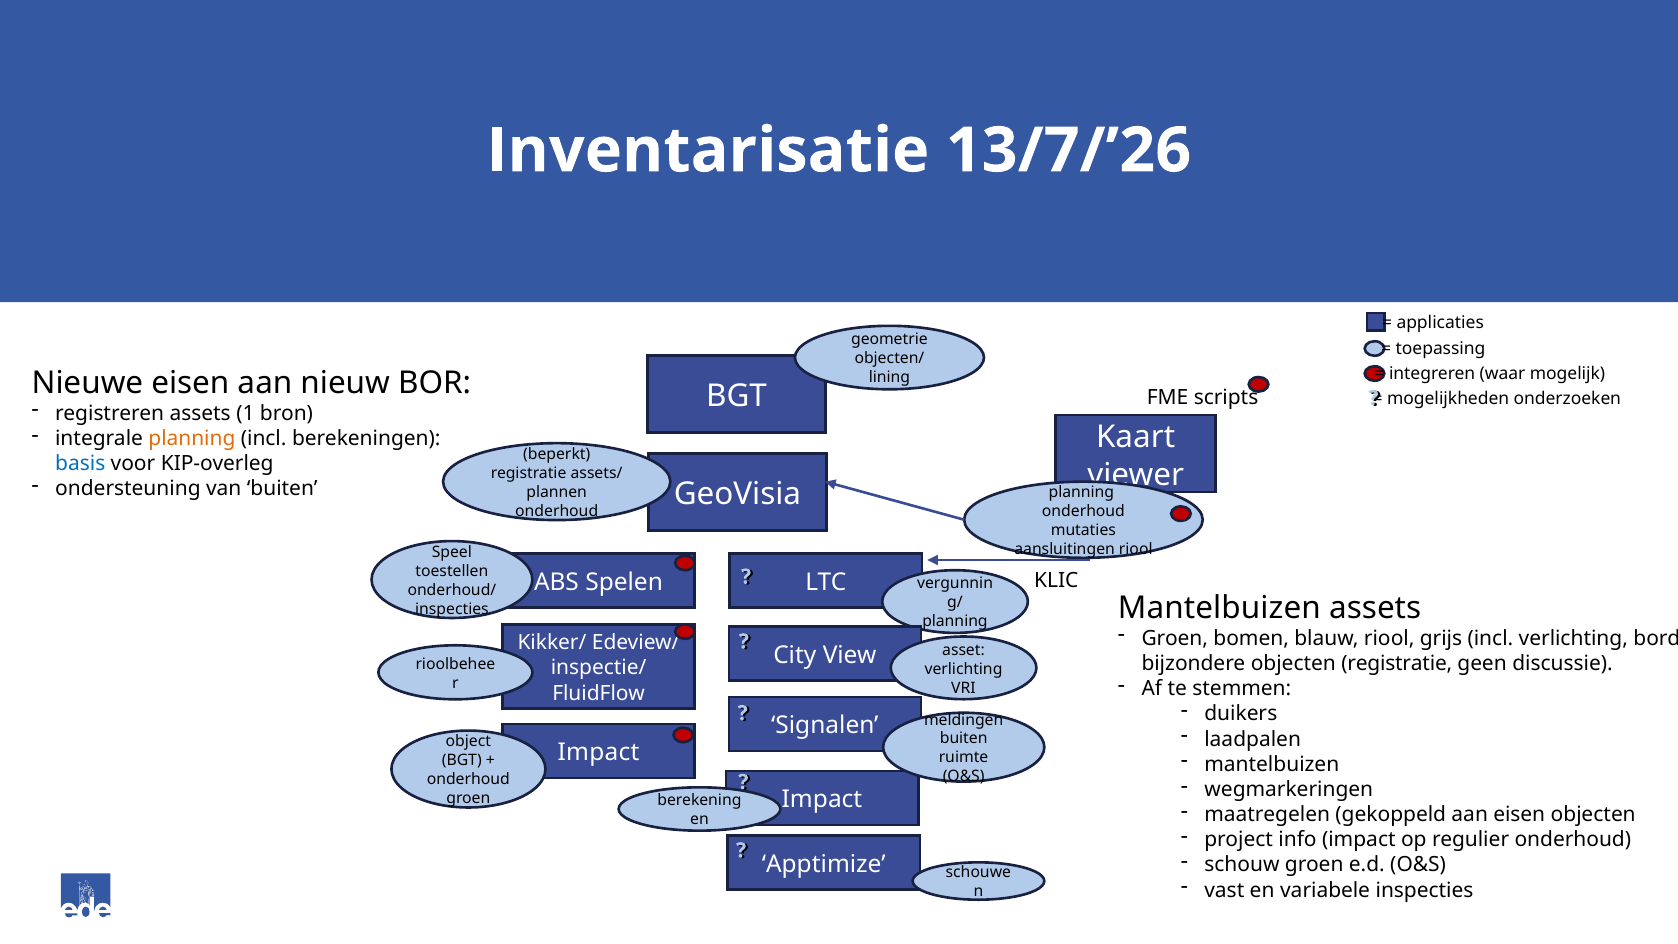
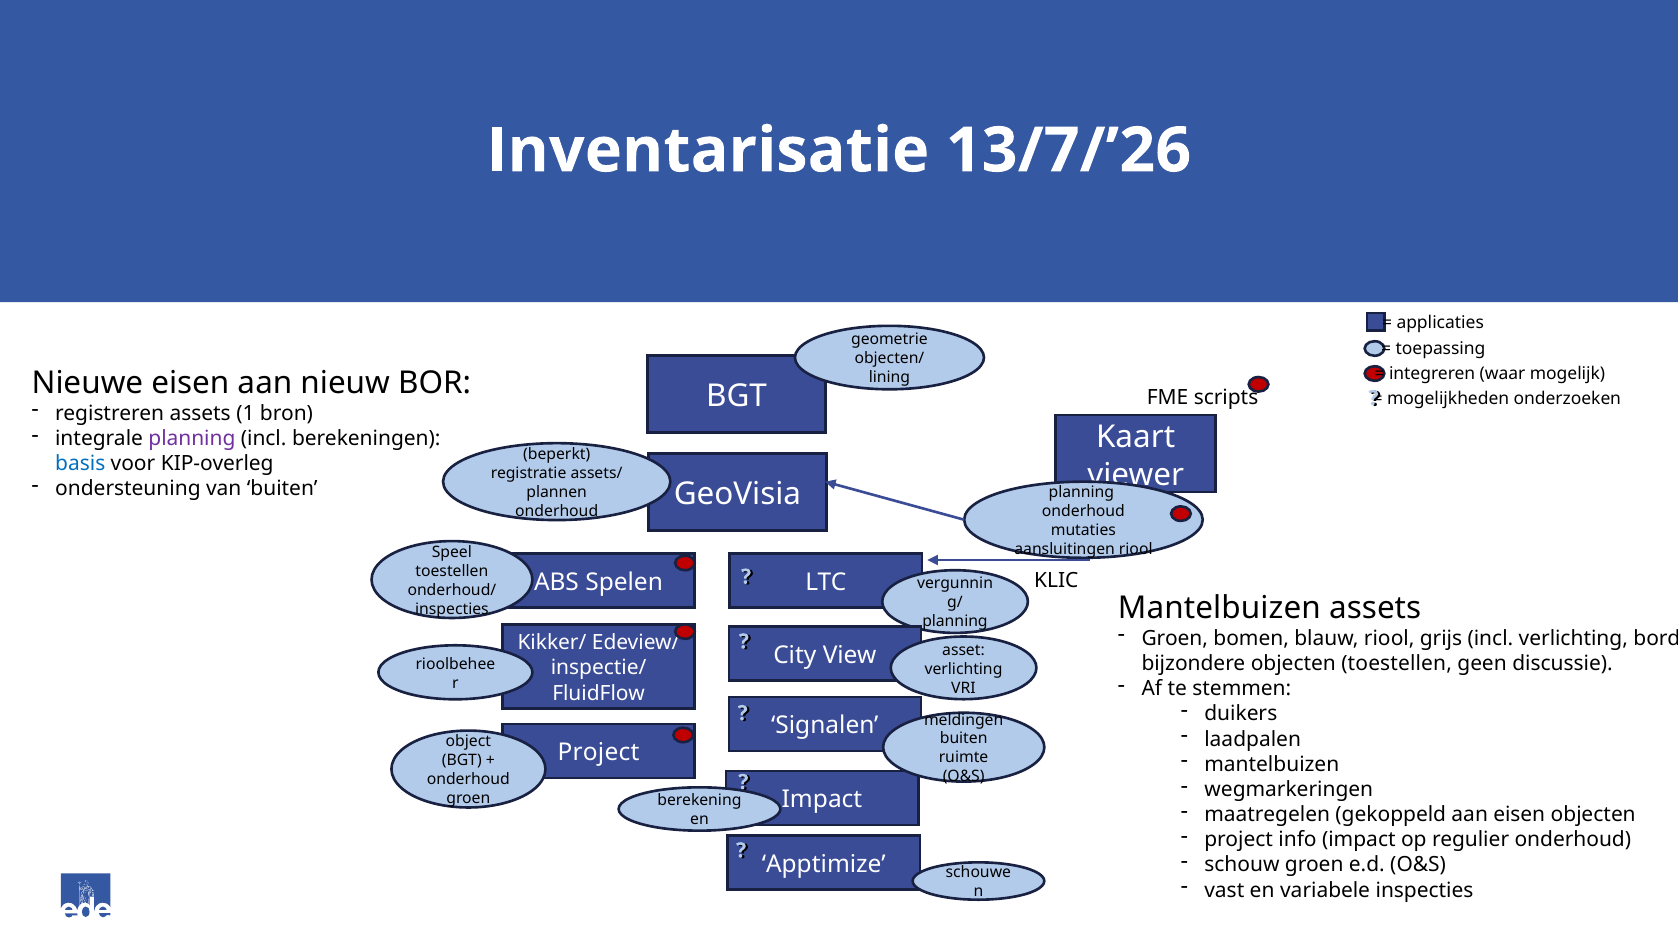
planning colour: orange -> purple (192, 438)
objecten registratie: registratie -> toestellen (1397, 664)
Impact: Impact -> Project (598, 753)
